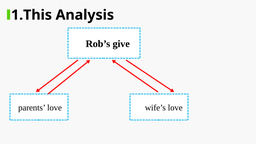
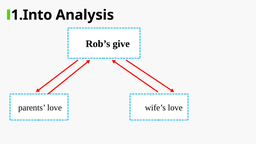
1.This: 1.This -> 1.Into (32, 15)
